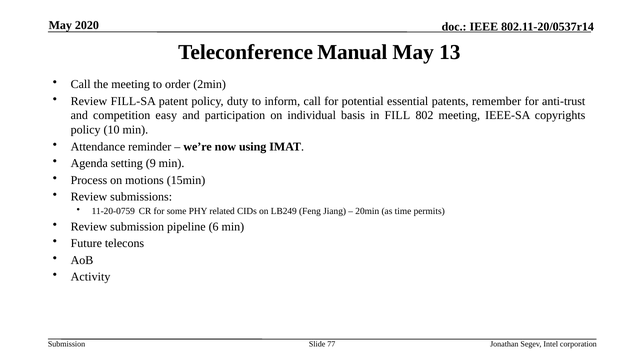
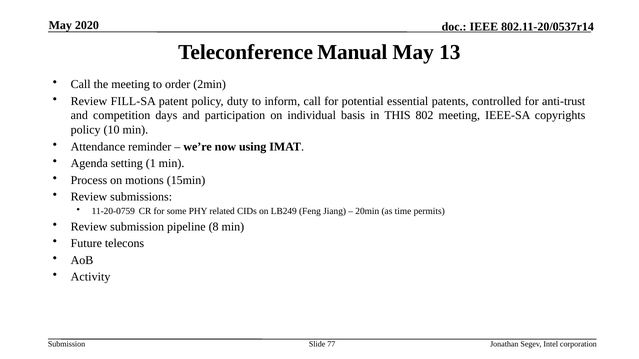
remember: remember -> controlled (497, 101)
easy: easy -> days (166, 116)
FILL: FILL -> THIS (398, 116)
9: 9 -> 1 (151, 164)
6: 6 -> 8 (214, 227)
